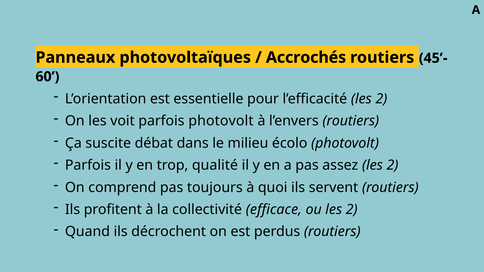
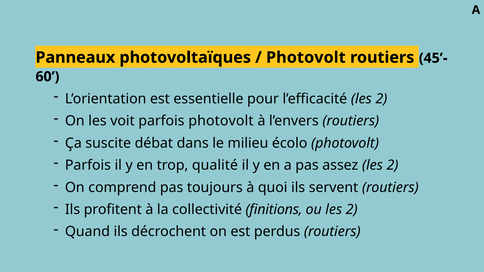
Accrochés: Accrochés -> Photovolt (306, 57)
efficace: efficace -> finitions (274, 210)
